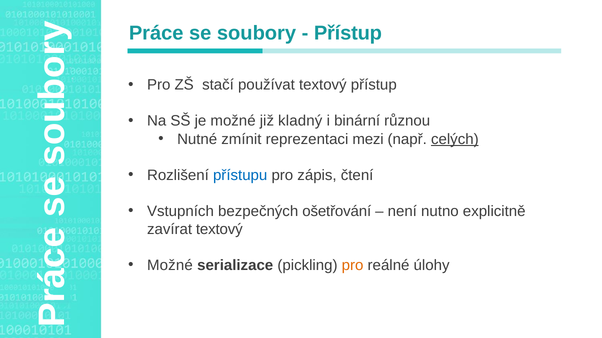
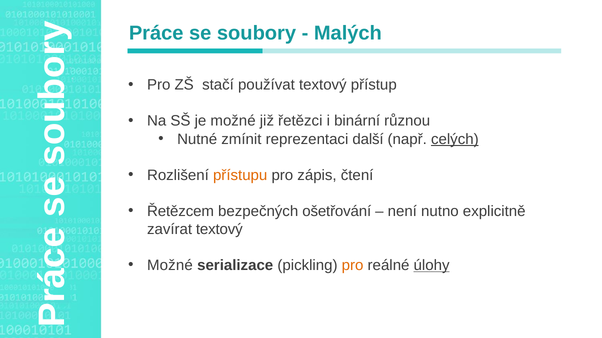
Přístup: Přístup -> Malých (348, 33)
kladný: kladný -> řetězci (300, 121)
mezi: mezi -> další (368, 139)
přístupu colour: blue -> orange (240, 175)
Vstupních: Vstupních -> Řetězcem (181, 212)
úlohy underline: none -> present (432, 266)
